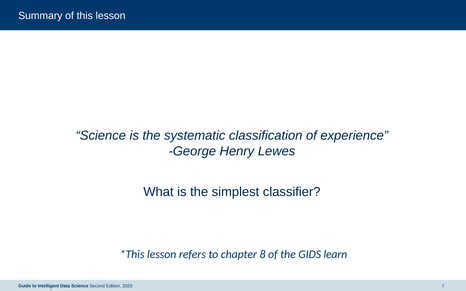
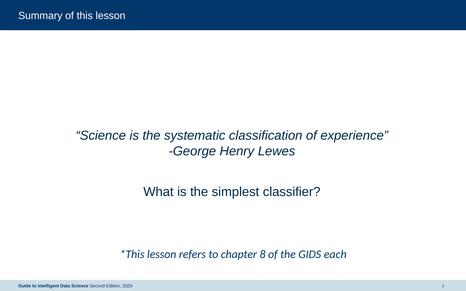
learn: learn -> each (335, 254)
